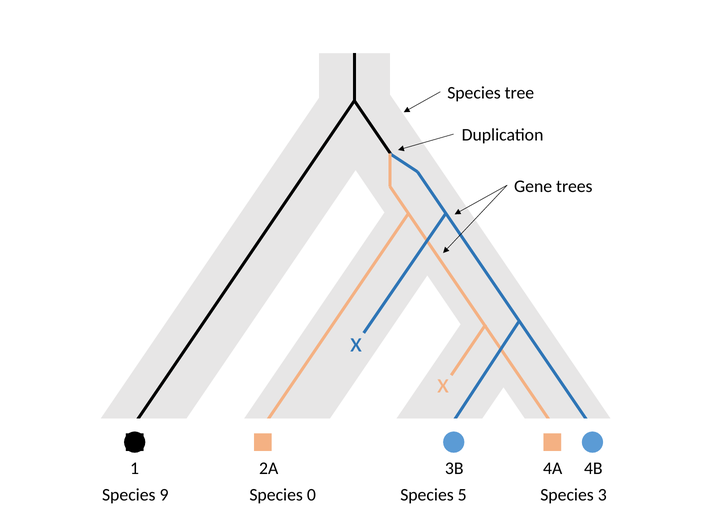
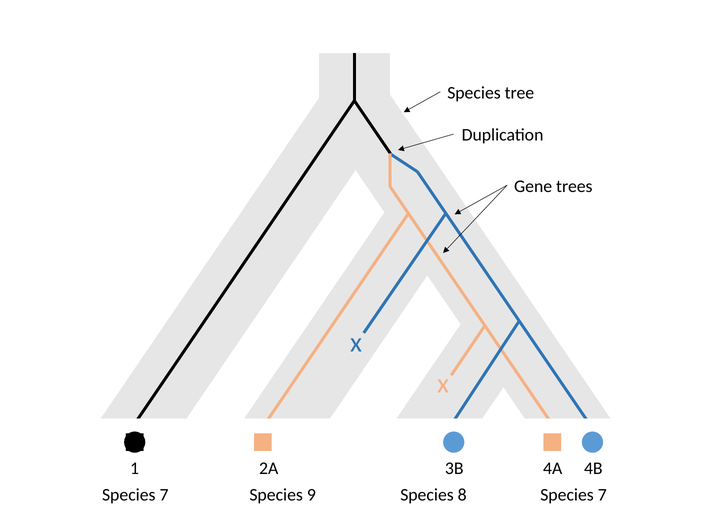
9: 9 -> 7 (164, 495)
0: 0 -> 9 (311, 495)
5: 5 -> 8 (462, 495)
3: 3 -> 7 (602, 495)
